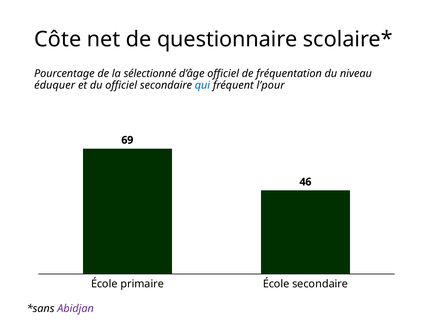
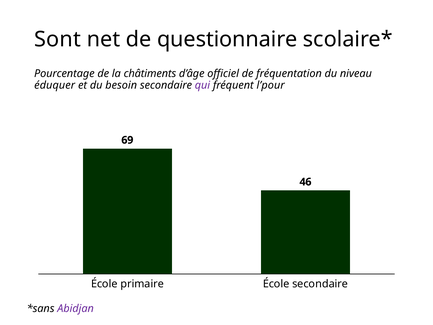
Côte: Côte -> Sont (58, 39)
sélectionné: sélectionné -> châtiments (150, 74)
du officiel: officiel -> besoin (121, 85)
qui colour: blue -> purple (202, 85)
